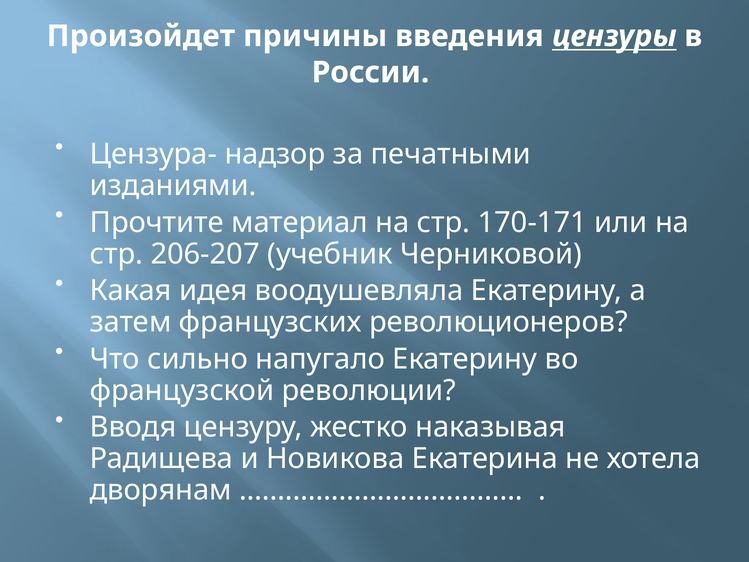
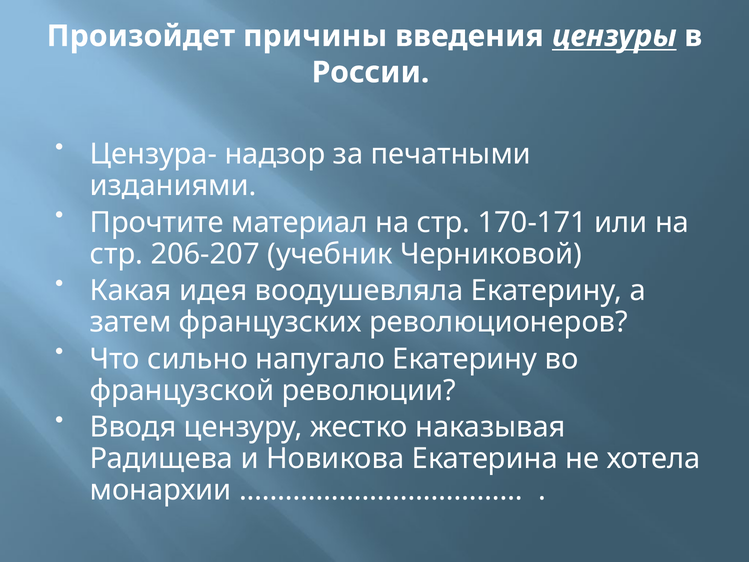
дворянам: дворянам -> монархии (161, 490)
